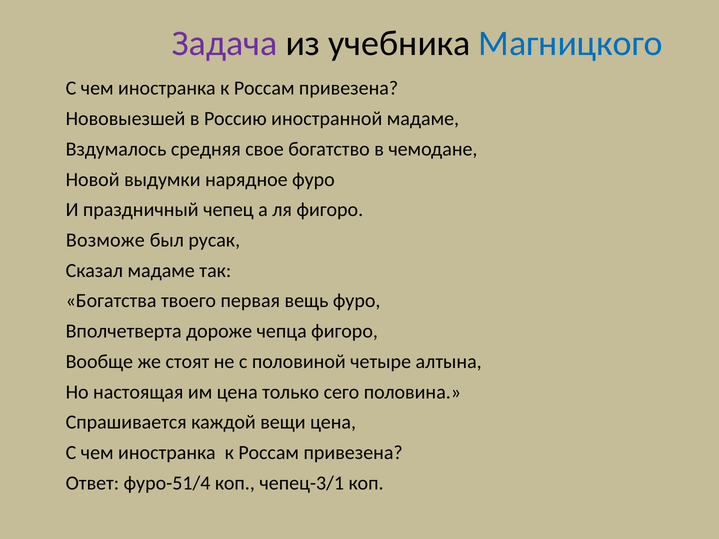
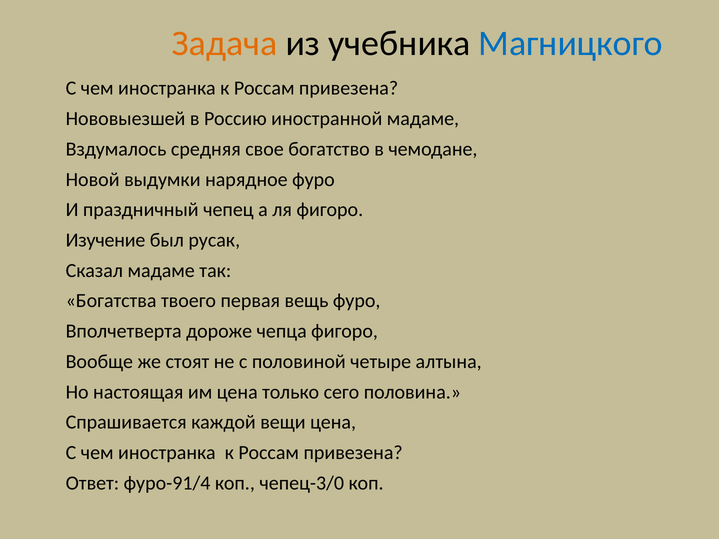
Задача colour: purple -> orange (225, 44)
Возможе: Возможе -> Изучение (106, 240)
фуро-51/4: фуро-51/4 -> фуро-91/4 (167, 483)
чепец-3/1: чепец-3/1 -> чепец-3/0 (302, 483)
